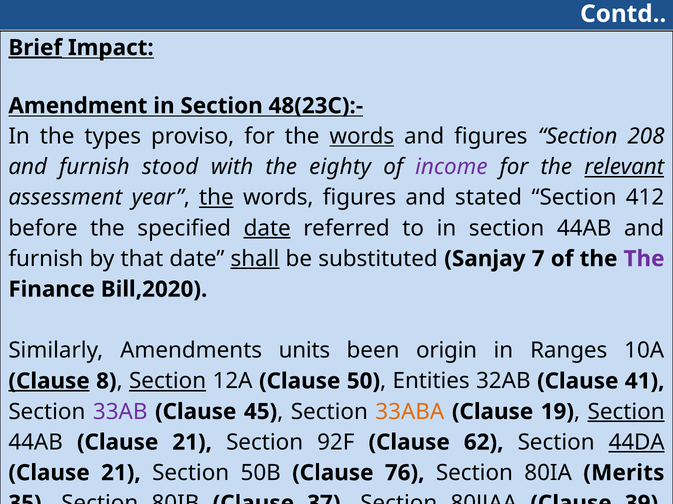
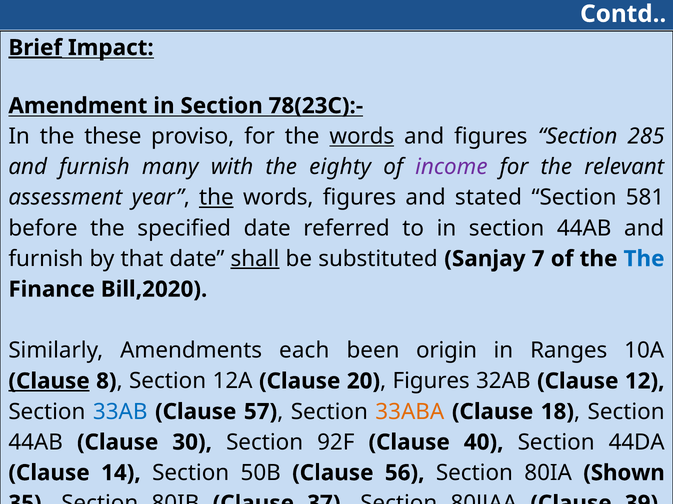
48(23C):-: 48(23C):- -> 78(23C):- (316, 106)
types: types -> these (113, 137)
208: 208 -> 285 (646, 137)
stood: stood -> many (170, 167)
relevant underline: present -> none (624, 167)
412: 412 -> 581 (645, 198)
date underline: present -> none (267, 228)
The colour: purple -> blue (644, 259)
units: units -> each (304, 351)
Section underline: present -> none (168, 382)
50: 50 -> 20 (363, 382)
Entities: Entities -> Figures (431, 382)
41: 41 -> 12 (645, 382)
33AB colour: purple -> blue (120, 412)
45: 45 -> 57 (261, 412)
19: 19 -> 18 (557, 412)
Section underline: present -> none (626, 412)
44AB Clause 21: 21 -> 30 (192, 443)
62: 62 -> 40 (484, 443)
44DA underline: present -> none (637, 443)
21: 21 -> 14 (121, 474)
50B Clause 76: 76 -> 56 (405, 474)
Merits: Merits -> Shown (624, 474)
